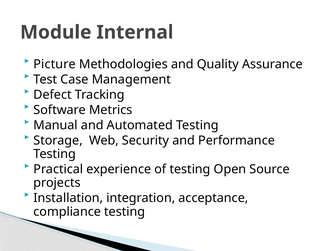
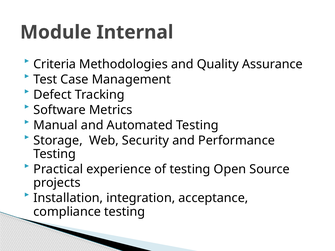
Picture: Picture -> Criteria (55, 64)
